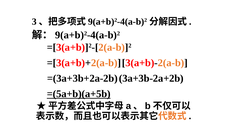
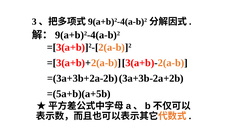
=(5a+b)(a+5b underline: present -> none (79, 94)
